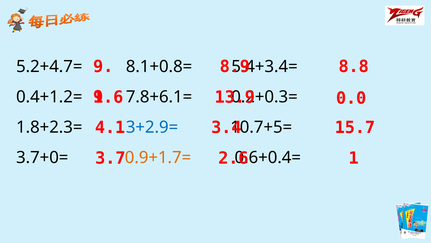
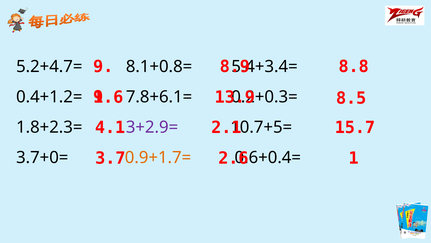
0.0: 0.0 -> 8.5 (351, 98)
3.4: 3.4 -> 2.1 (226, 127)
3+2.9= colour: blue -> purple (152, 127)
